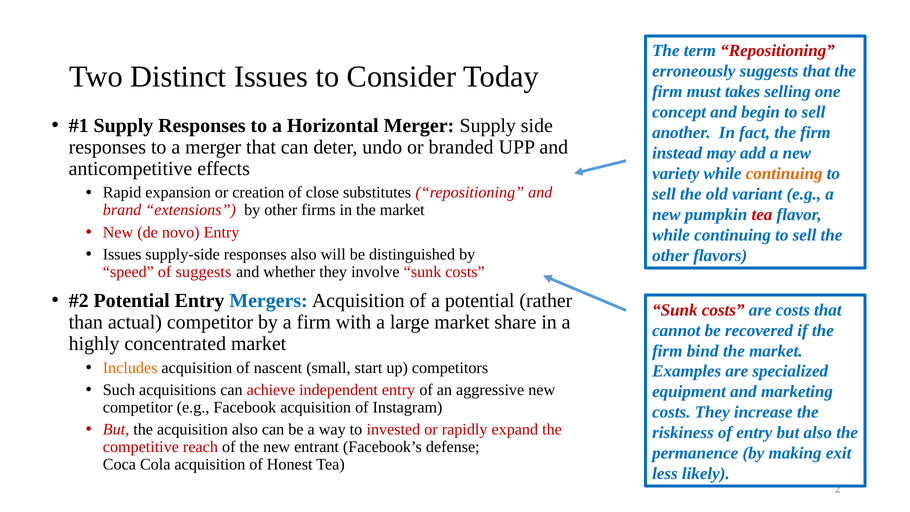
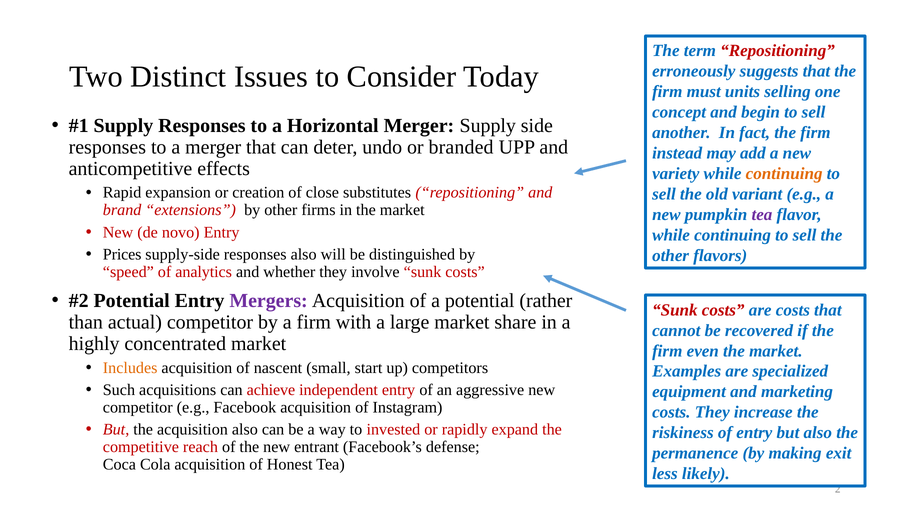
takes: takes -> units (743, 92)
tea colour: red -> purple (762, 215)
Issues: Issues -> Prices (122, 254)
of suggests: suggests -> analytics (204, 272)
Mergers colour: blue -> purple (269, 301)
bind: bind -> even (703, 351)
